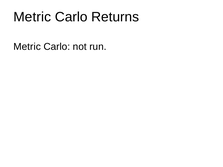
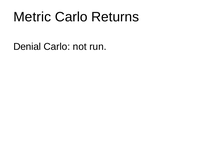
Metric: Metric -> Denial (27, 47)
